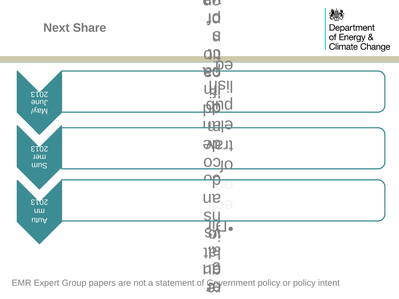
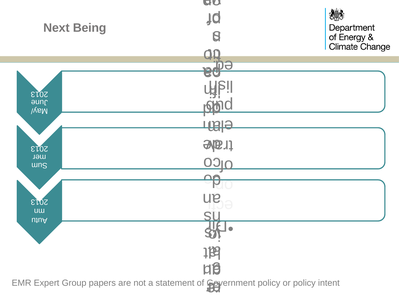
Share: Share -> Being (90, 28)
